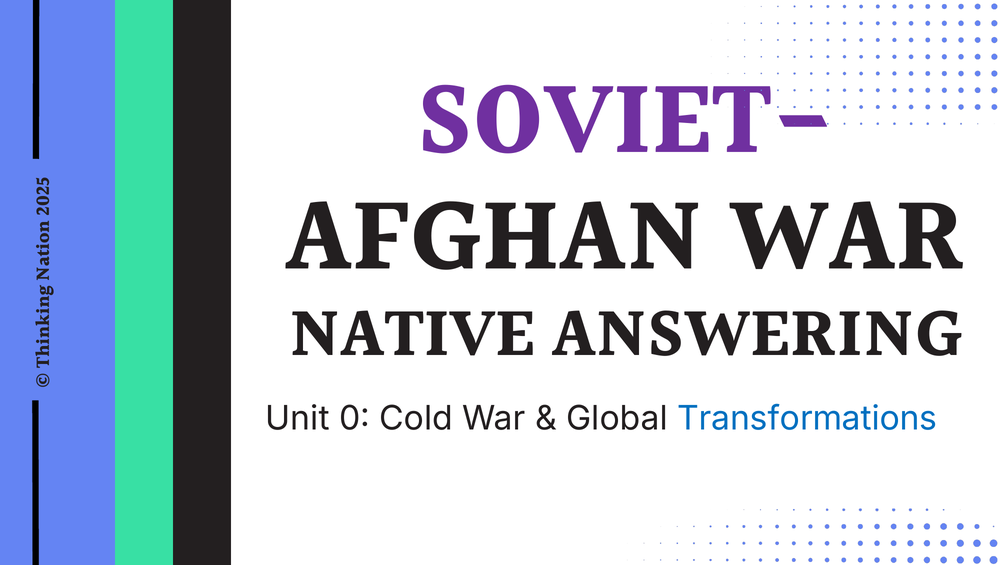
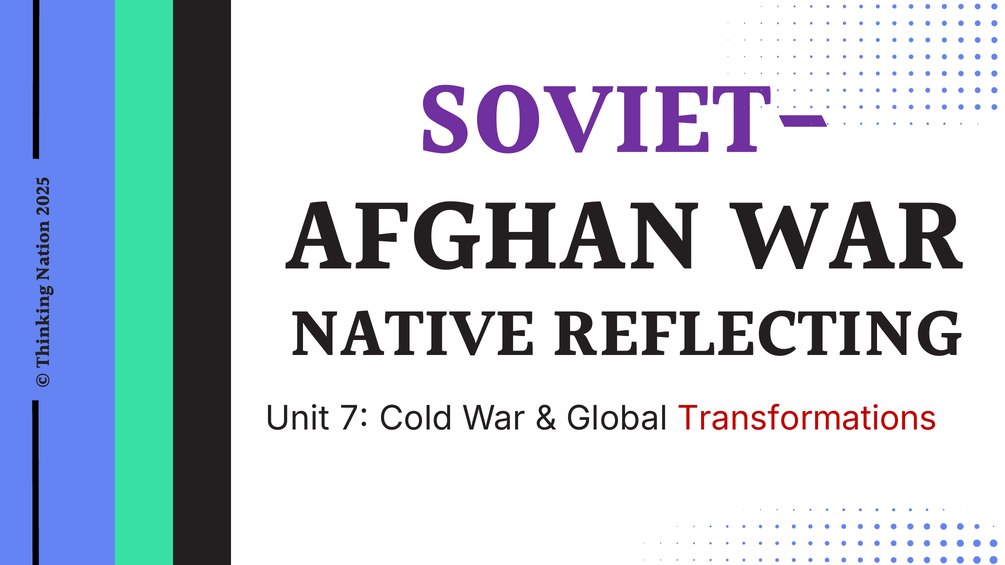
ANSWERING: ANSWERING -> REFLECTING (757, 336)
Unit 0: 0 -> 7 (354, 419)
Transformations colour: blue -> red (807, 419)
